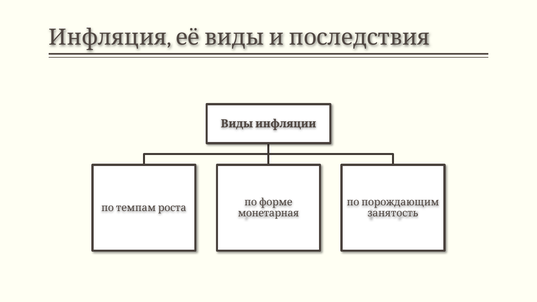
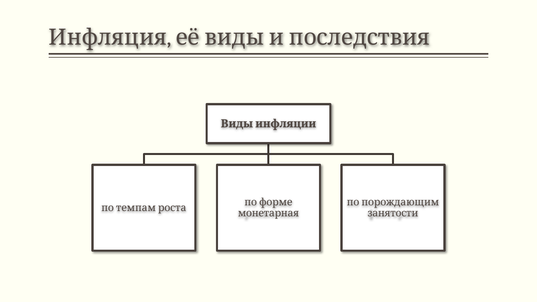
занятость: занятость -> занятости (393, 213)
